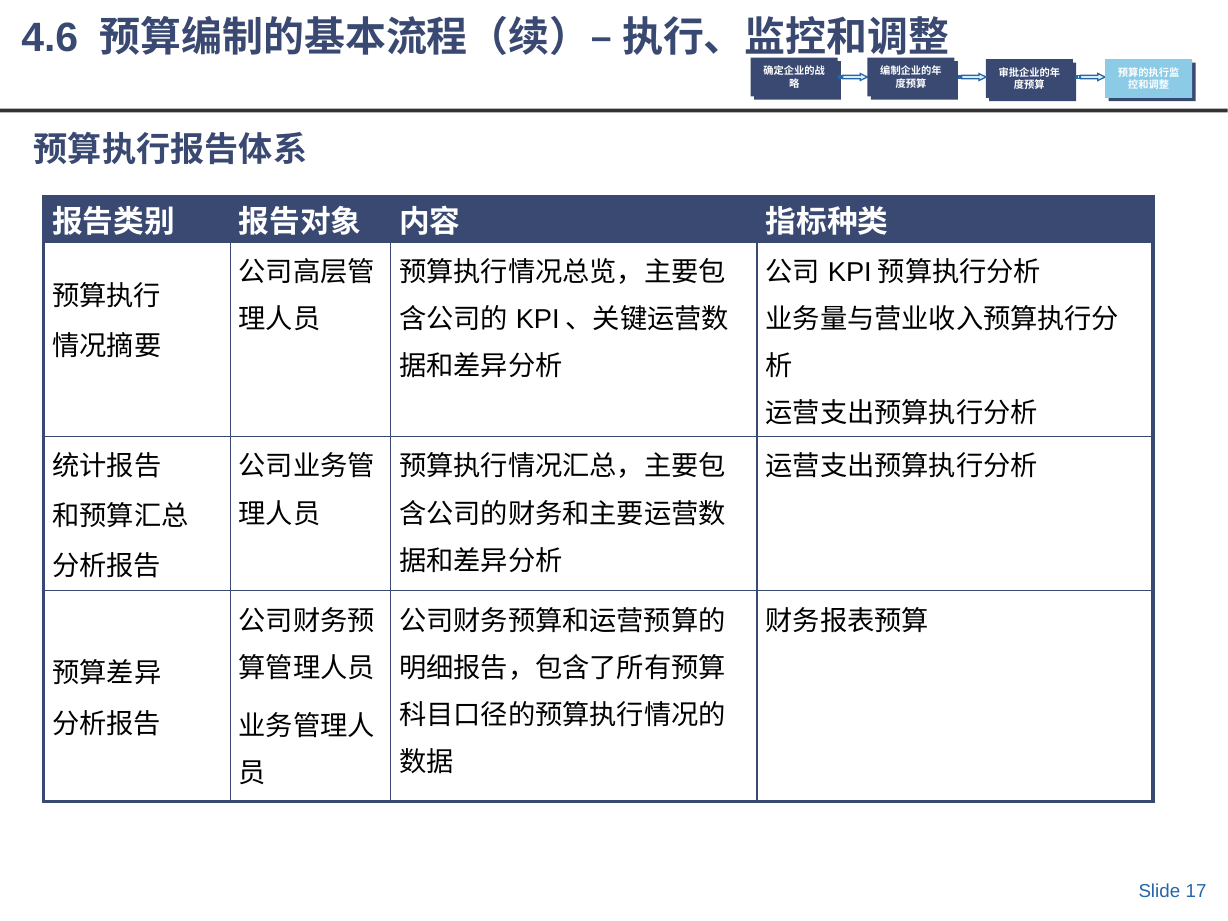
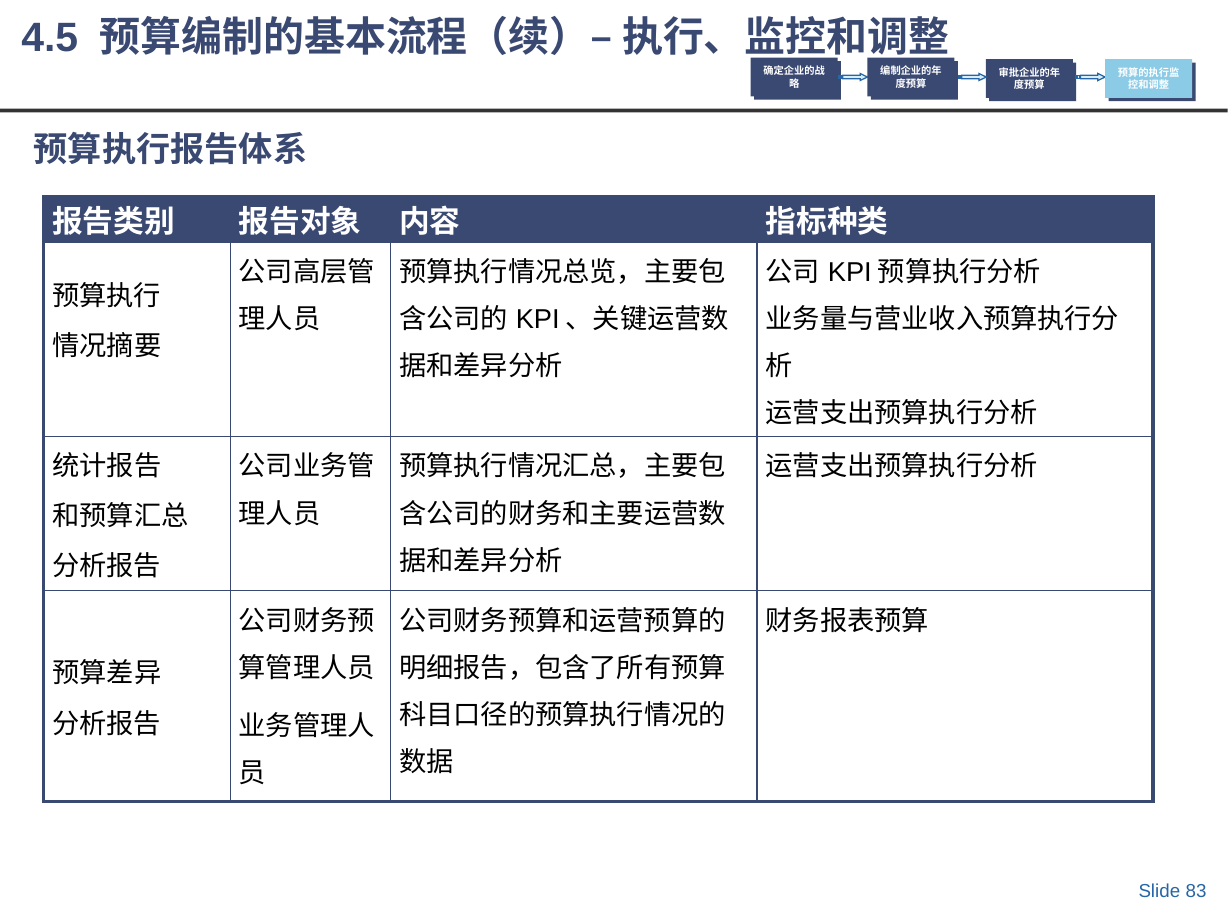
4.6: 4.6 -> 4.5 (50, 38)
17: 17 -> 83 (1196, 891)
